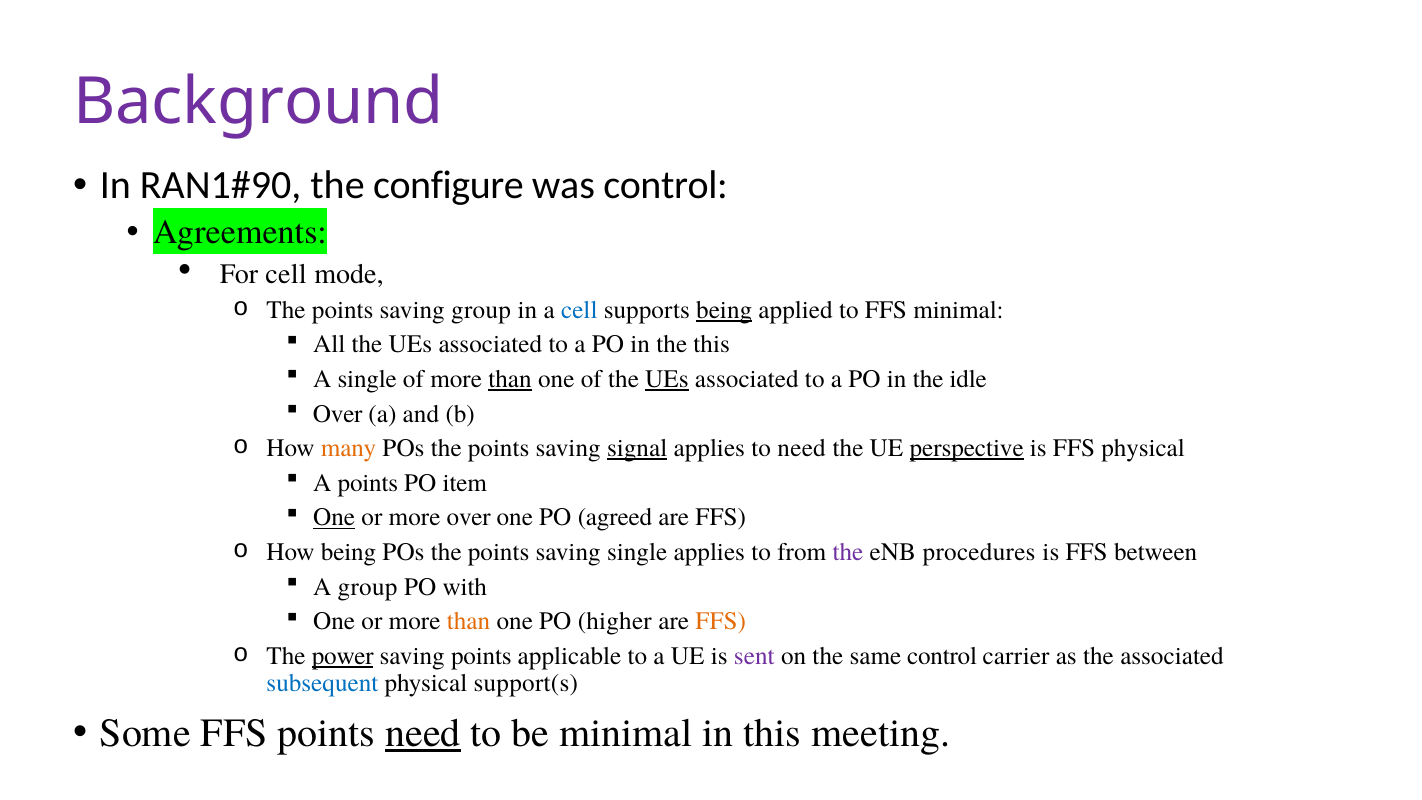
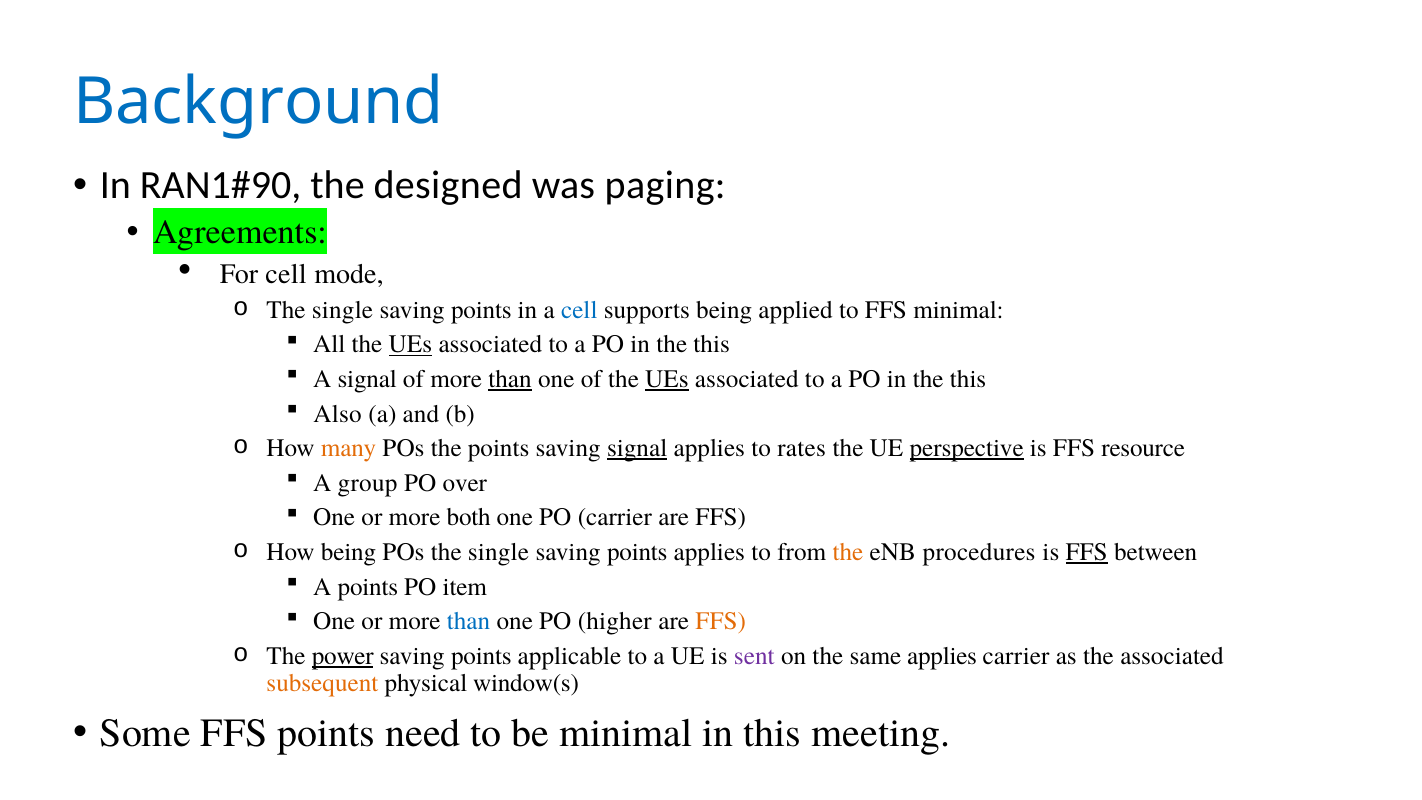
Background colour: purple -> blue (259, 102)
configure: configure -> designed (448, 185)
was control: control -> paging (665, 185)
points: points -> single (343, 310)
group: group -> points (481, 310)
being underline: present -> none (724, 310)
UEs underline: none -> present (410, 345)
A single: single -> signal (367, 379)
idle: idle -> this (968, 379)
Over: Over -> Also (338, 414)
to need: need -> rates (802, 448)
FFS physical: physical -> resource (1143, 448)
A points: points -> group (368, 483)
item: item -> over (465, 483)
One underline: present -> none (334, 517)
more over: over -> both (469, 517)
PO agreed: agreed -> carrier (615, 517)
points: points -> single (499, 552)
single: single -> points (637, 552)
the colour: purple -> orange (848, 552)
FFS underline: none -> present (1087, 552)
A group: group -> points (368, 587)
with: with -> item (465, 587)
than colour: orange -> blue (469, 621)
same control: control -> applies (942, 656)
subsequent colour: blue -> orange (322, 683)
support(s: support(s -> window(s (526, 683)
need underline: present -> none (423, 733)
